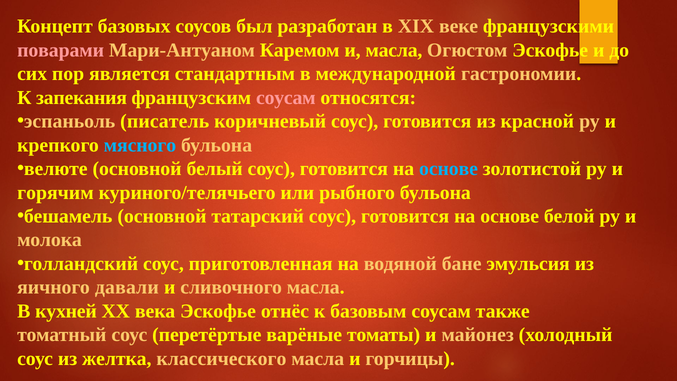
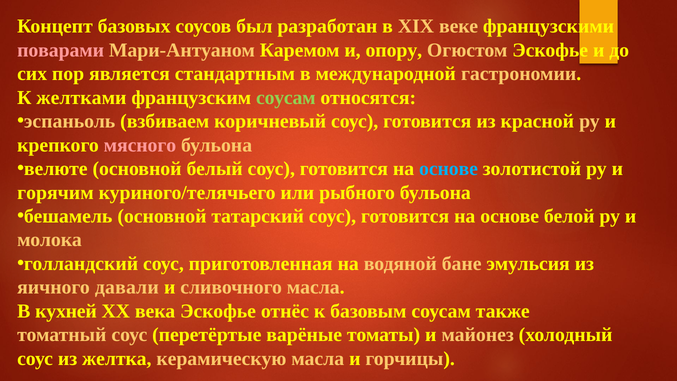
и масла: масла -> опору (394, 50)
запекания: запекания -> желтками (81, 98)
соусам colour: pink -> light green (286, 98)
писатель: писатель -> взбиваем (165, 121)
мясного colour: light blue -> pink (140, 145)
классического: классического -> керамическую (221, 358)
